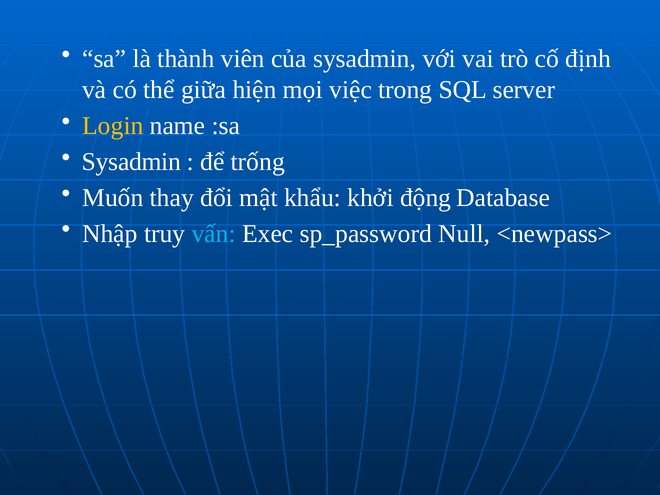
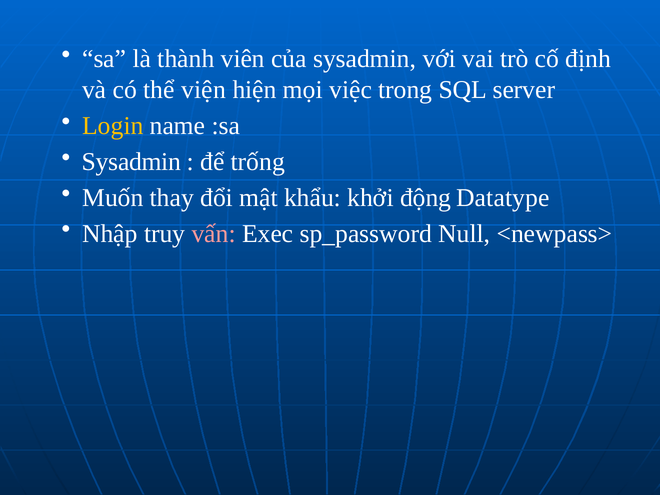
giữa: giữa -> viện (203, 90)
Database: Database -> Datatype (503, 198)
vấn colour: light blue -> pink (214, 234)
